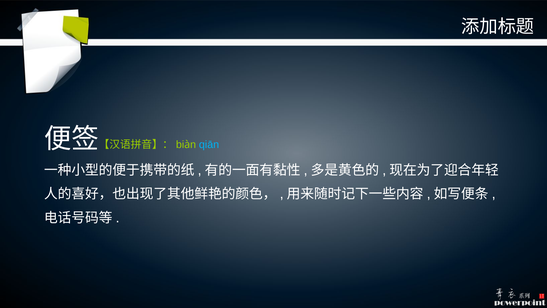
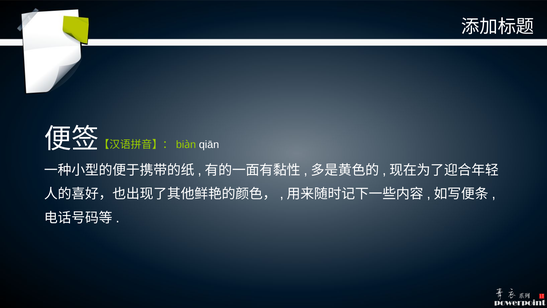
qiān colour: light blue -> white (209, 145)
